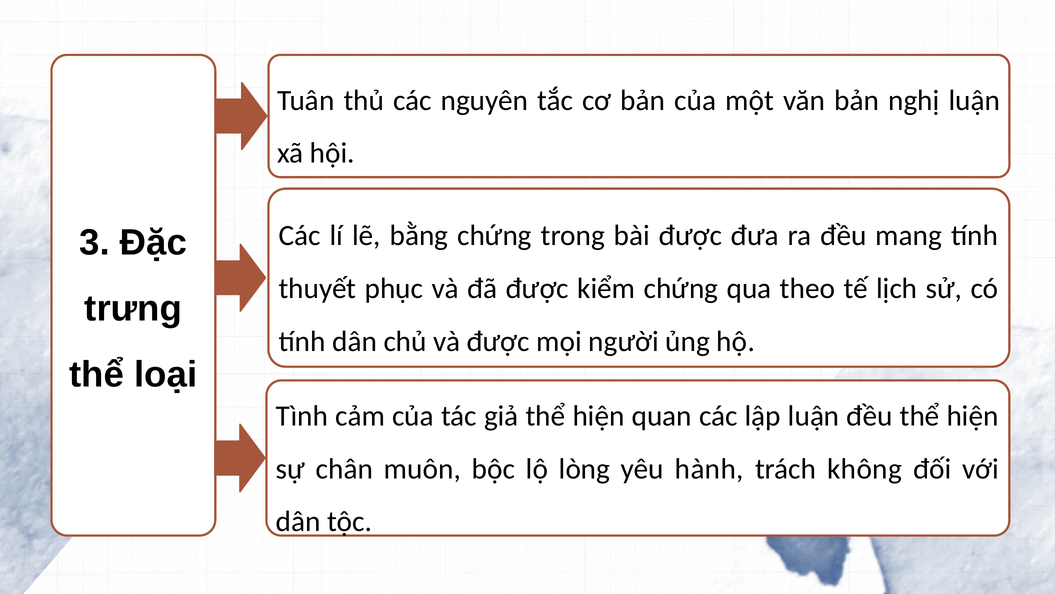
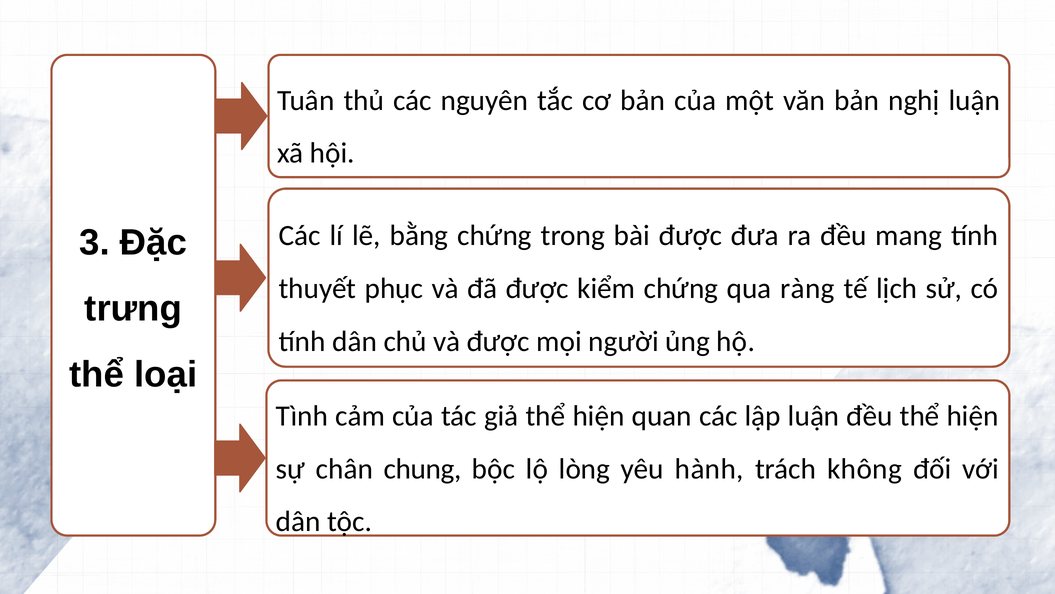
theo: theo -> ràng (807, 288)
muôn: muôn -> chung (423, 468)
